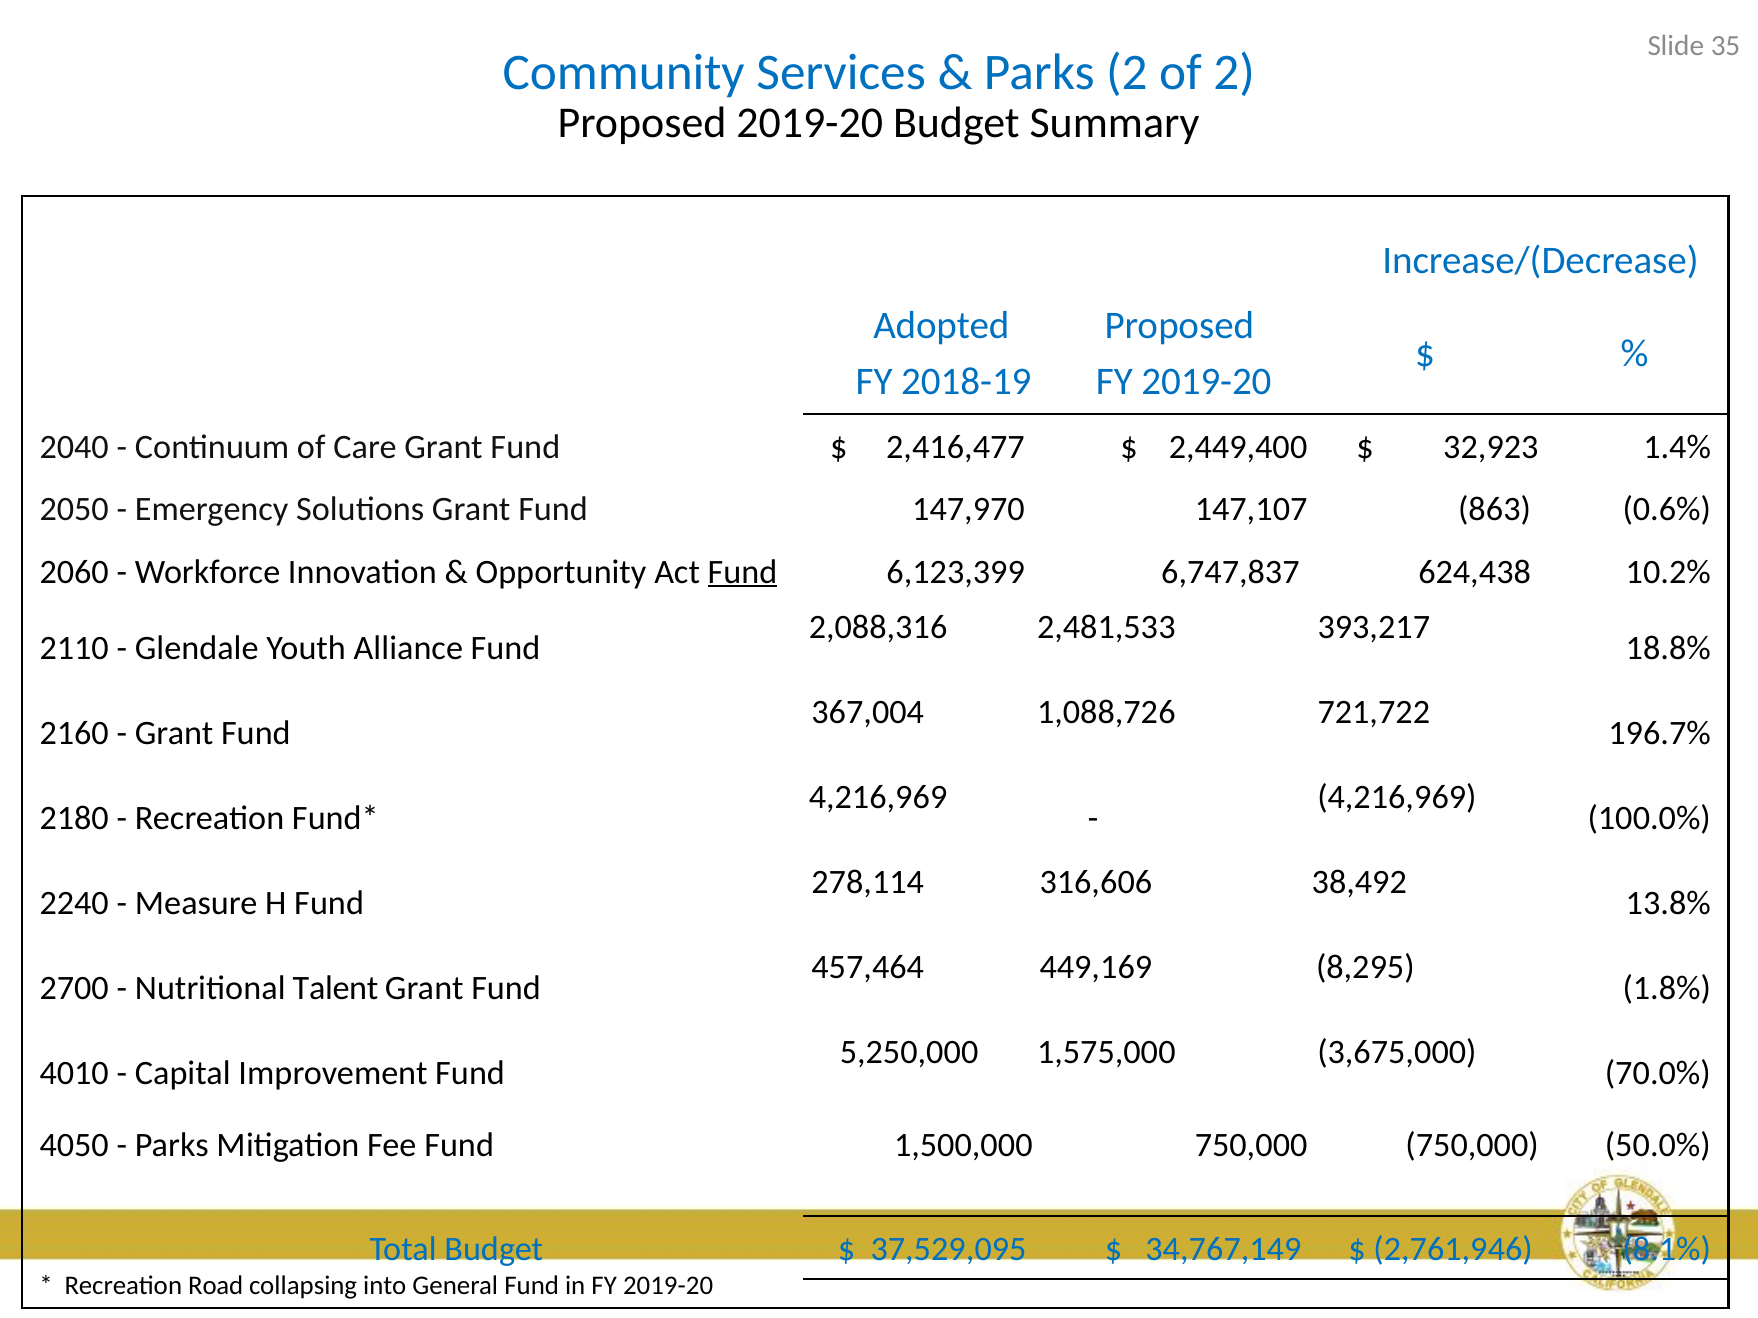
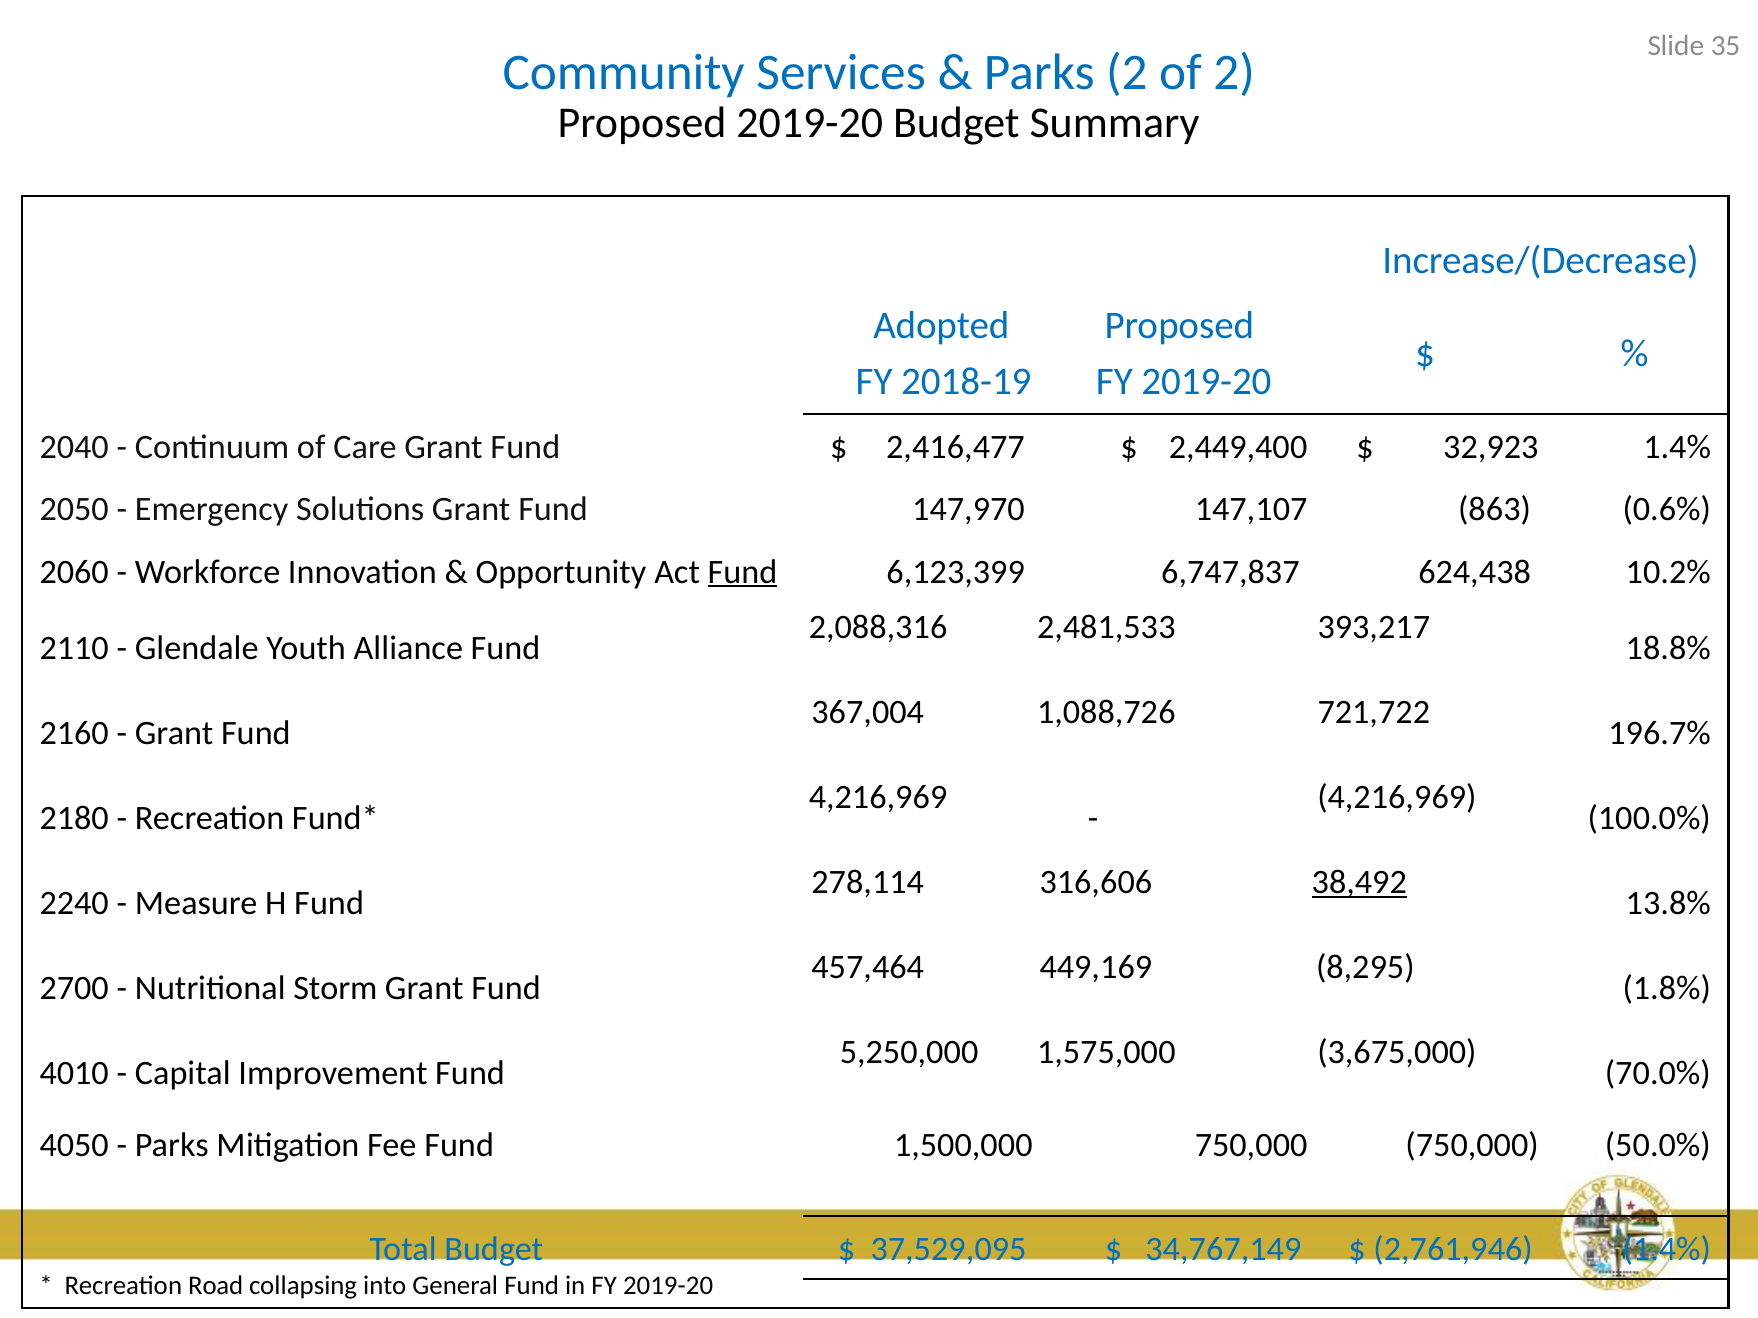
38,492 underline: none -> present (1359, 883)
Talent: Talent -> Storm (335, 988)
2,761,946 8.1%: 8.1% -> 1.4% (1667, 1249)
